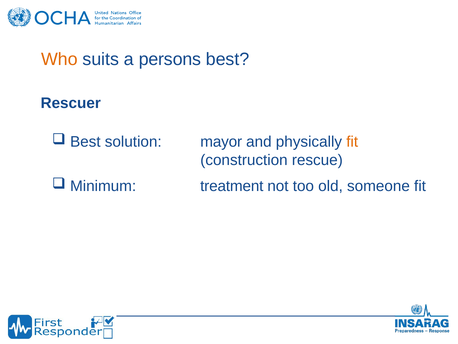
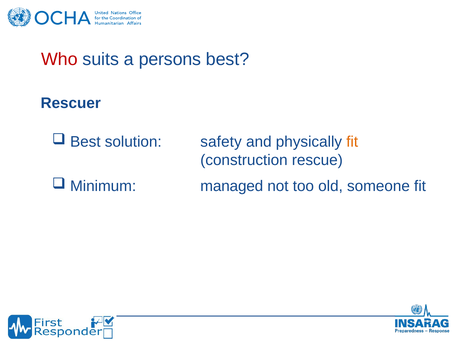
Who colour: orange -> red (59, 59)
mayor: mayor -> safety (221, 142)
treatment: treatment -> managed (232, 186)
